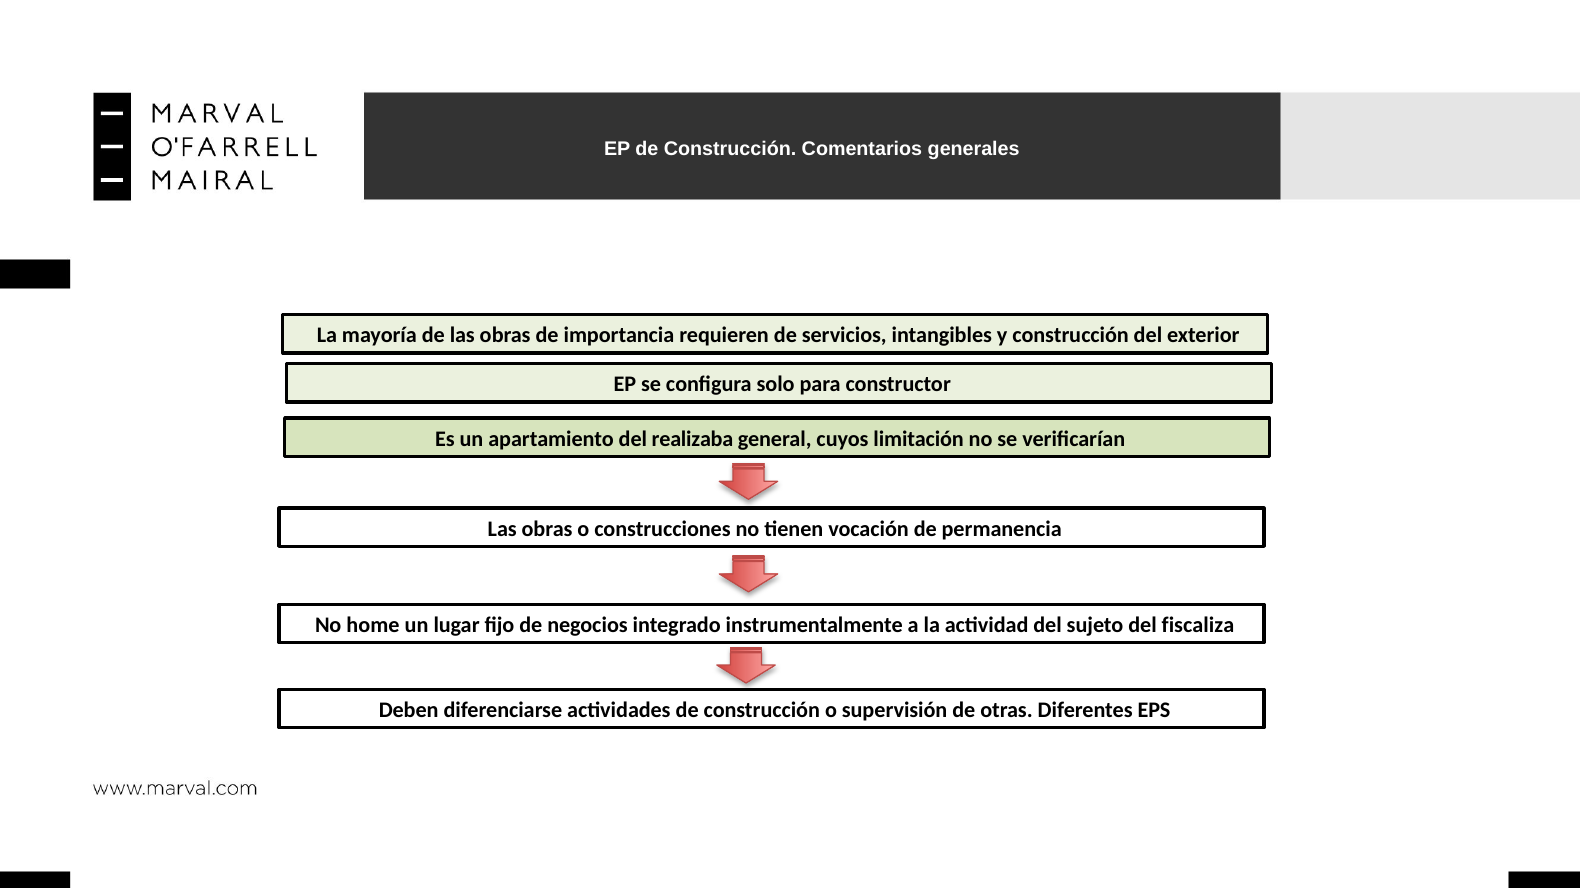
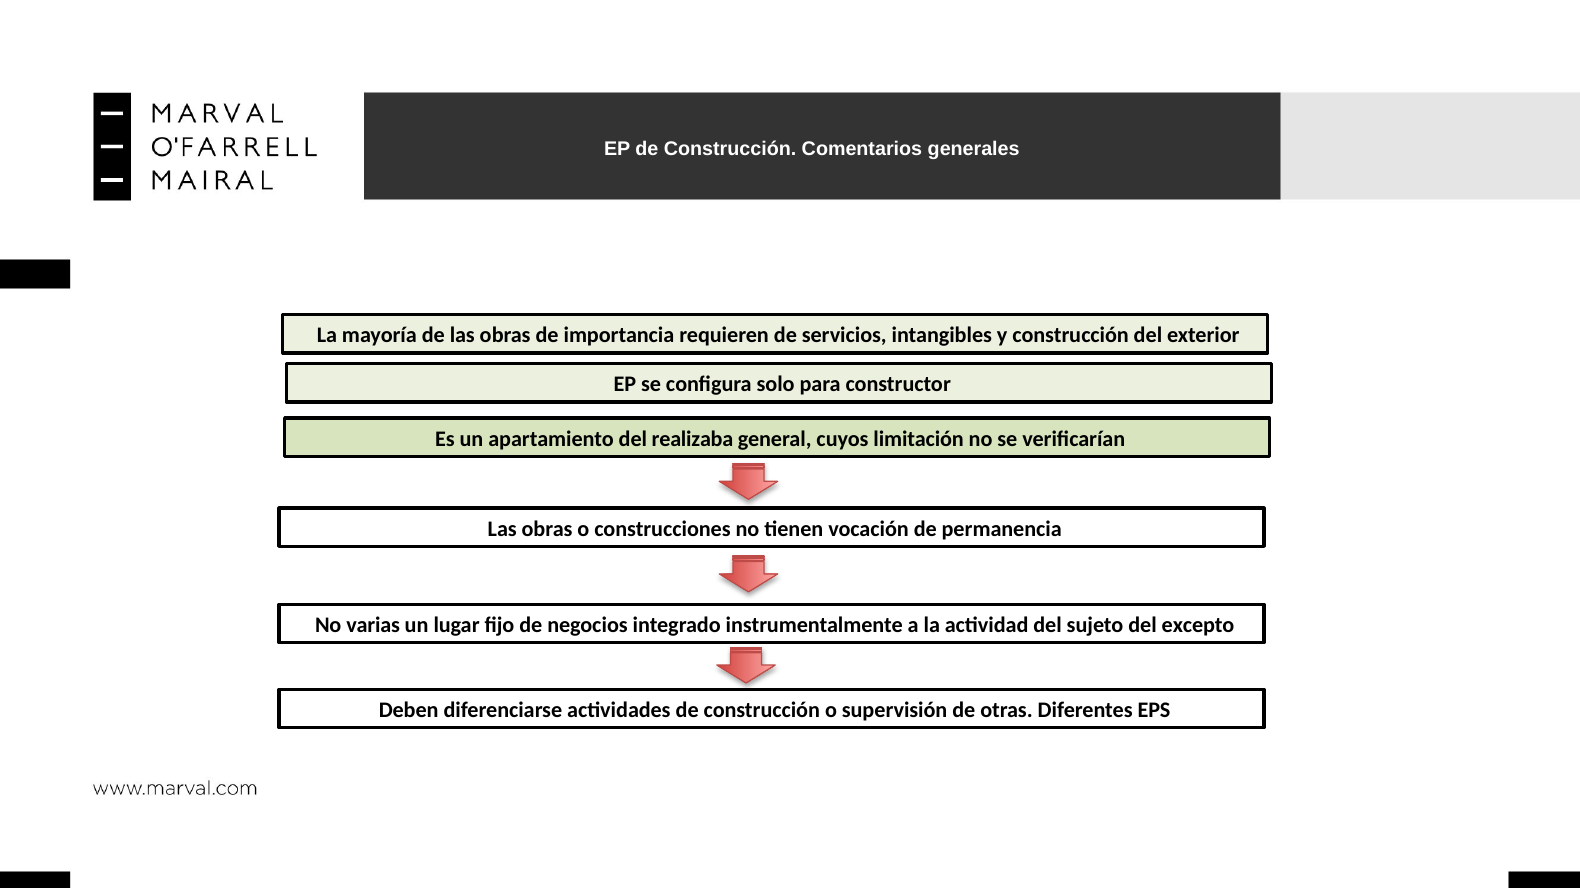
home: home -> varias (373, 625)
fiscaliza: fiscaliza -> excepto (1198, 625)
